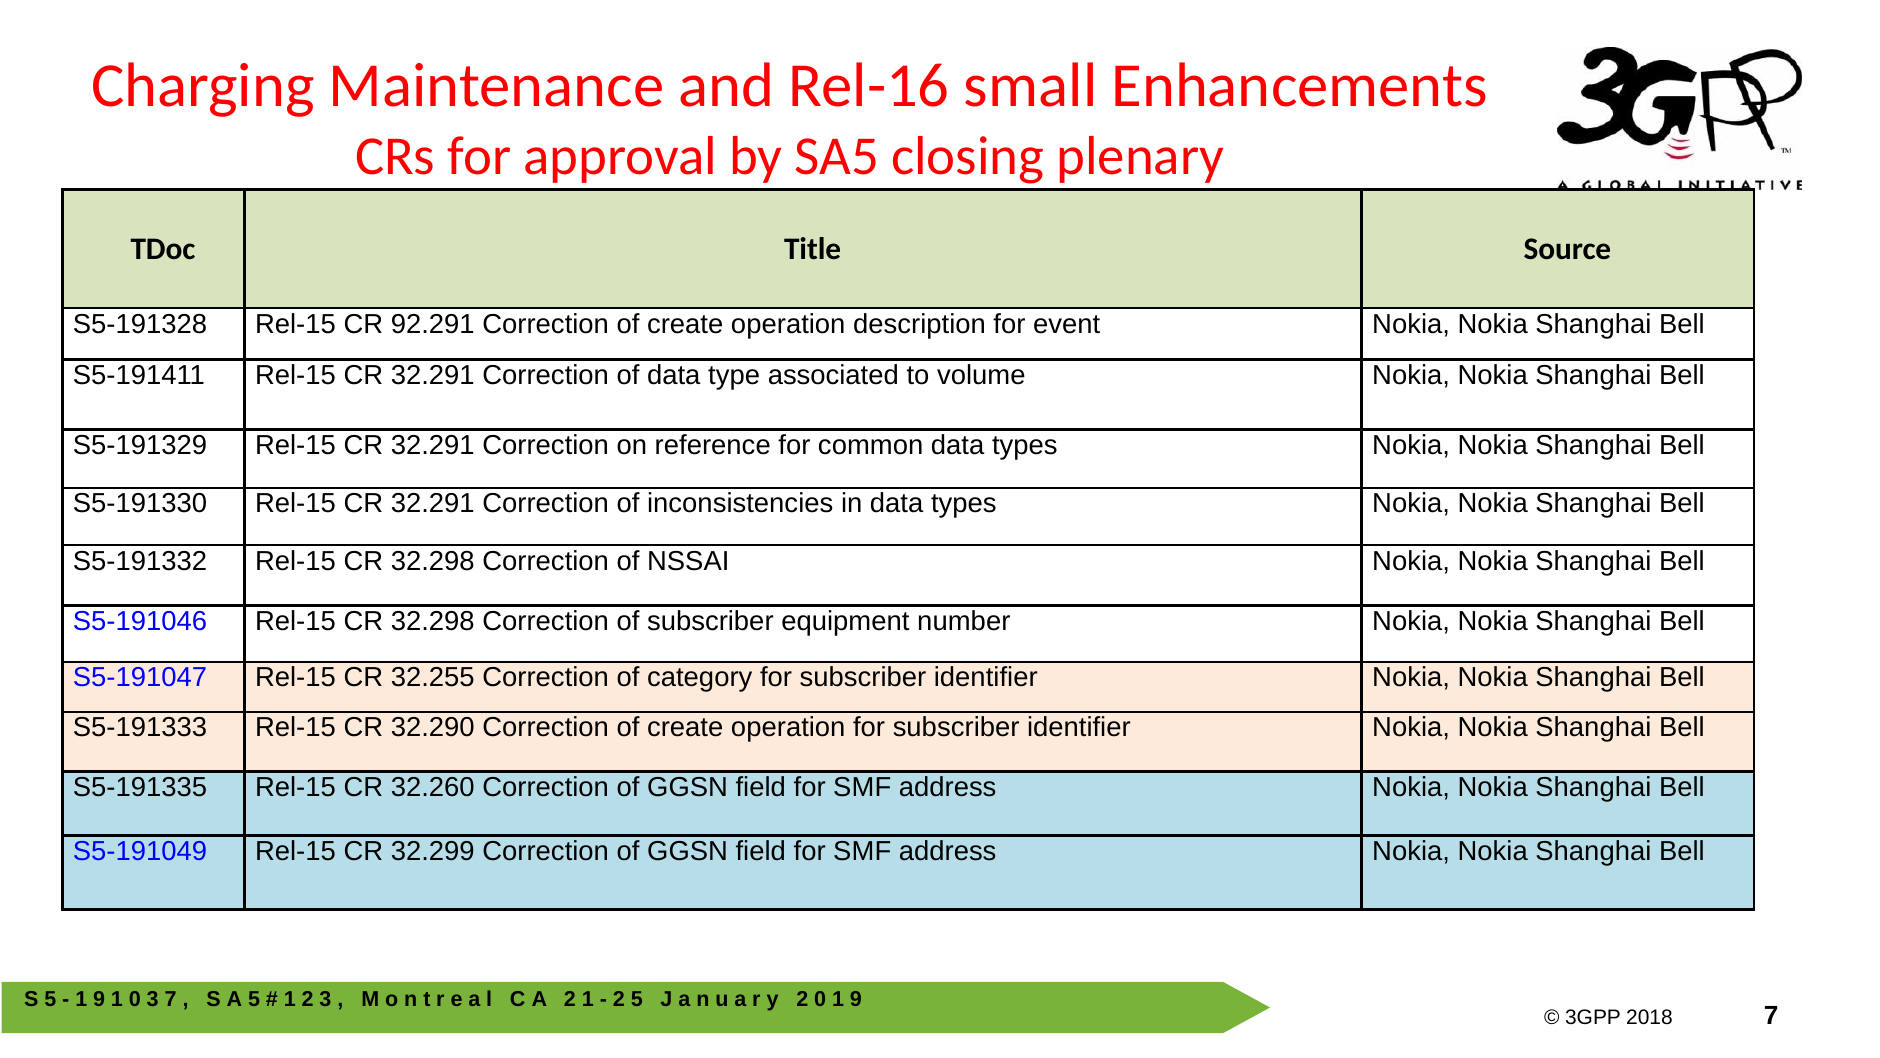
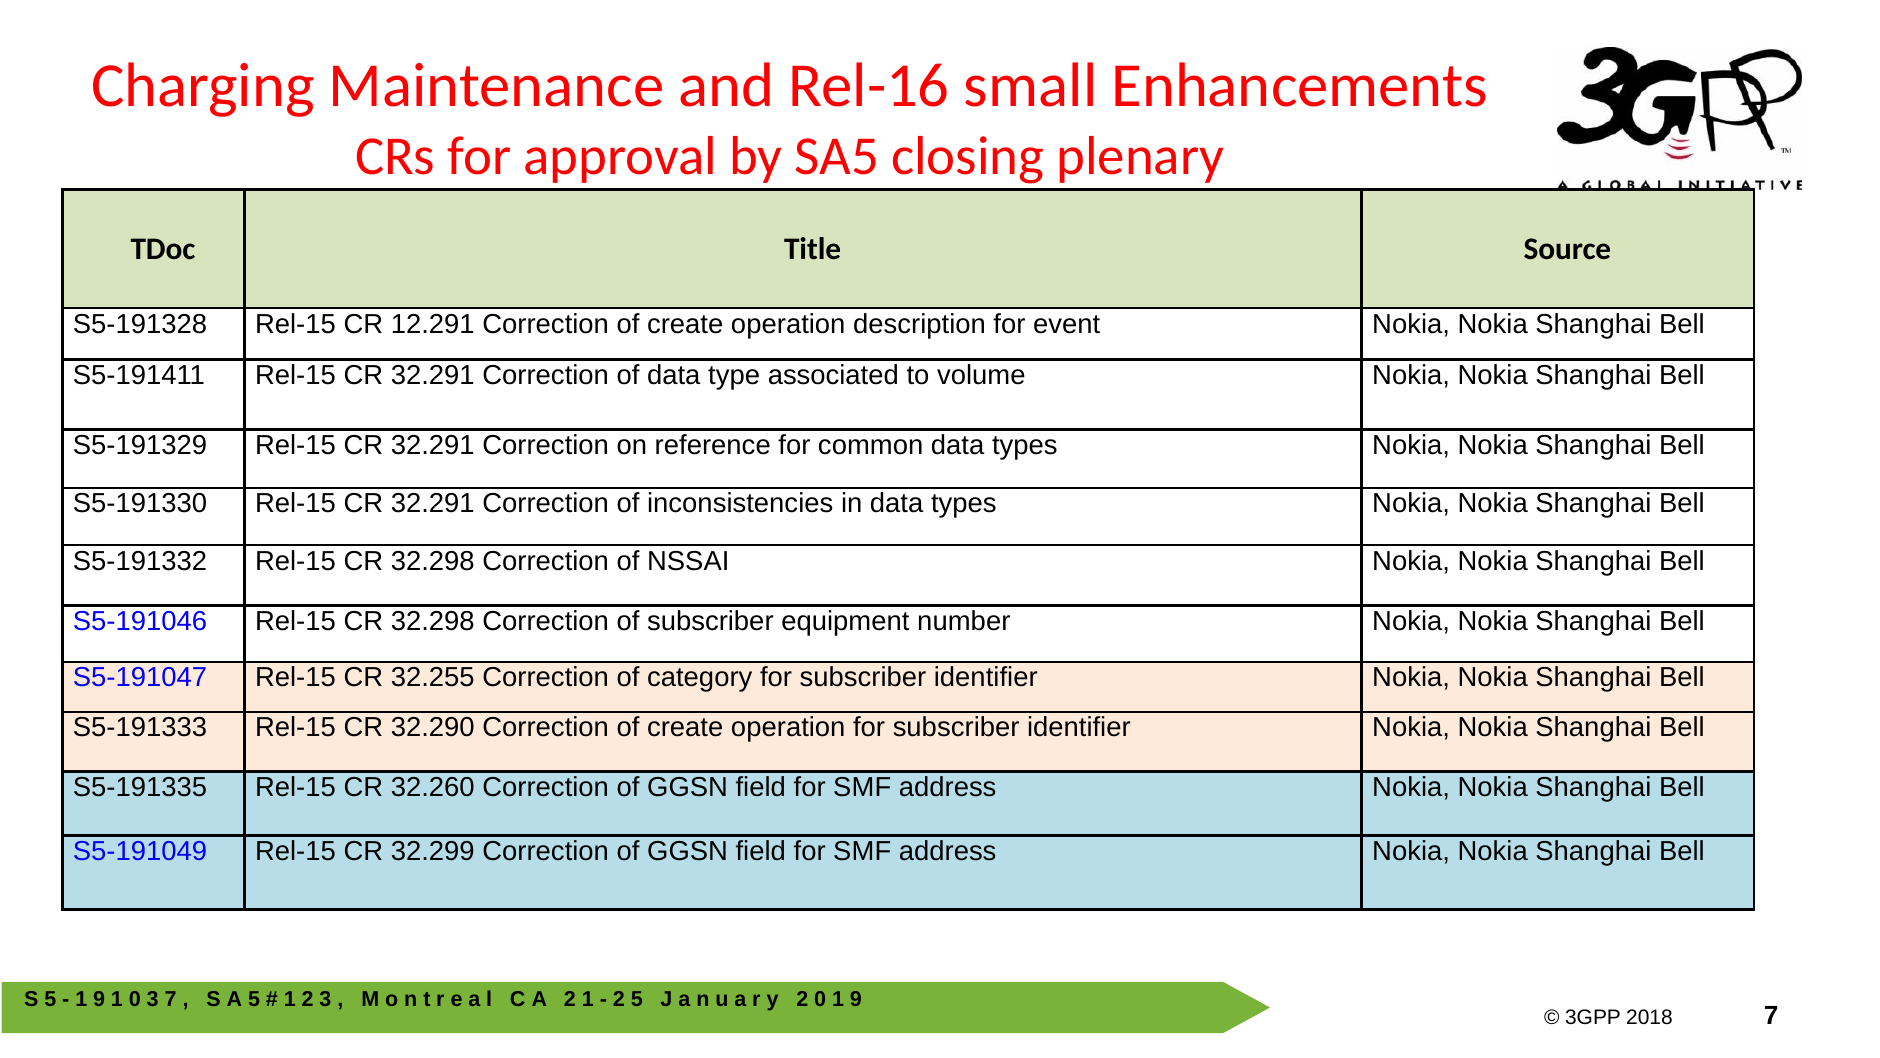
92.291: 92.291 -> 12.291 (433, 324)
